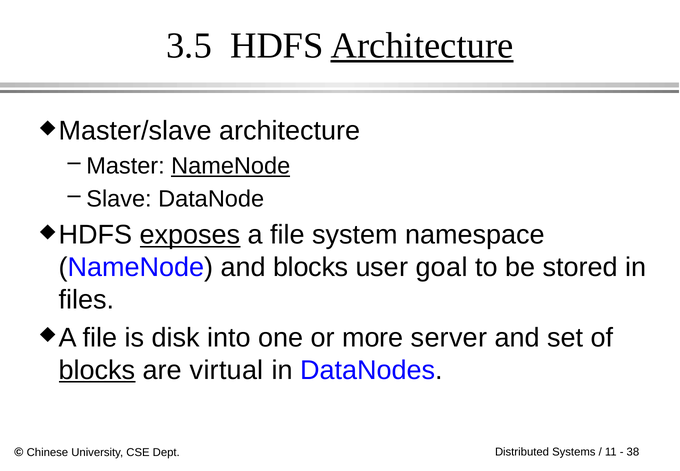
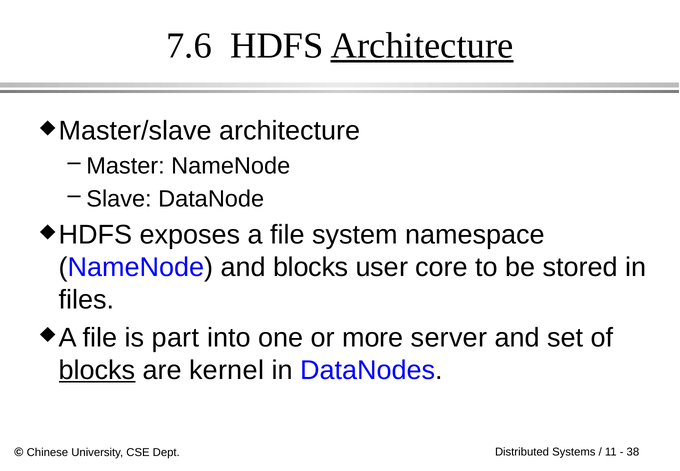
3.5: 3.5 -> 7.6 (189, 46)
NameNode underline: present -> none (231, 166)
exposes underline: present -> none (190, 235)
goal: goal -> core (442, 267)
disk: disk -> part (176, 338)
virtual: virtual -> kernel (227, 370)
